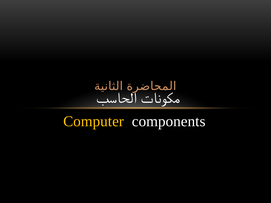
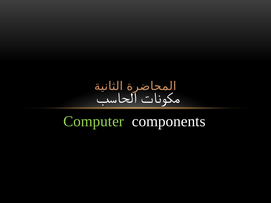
Computer colour: yellow -> light green (94, 121)
